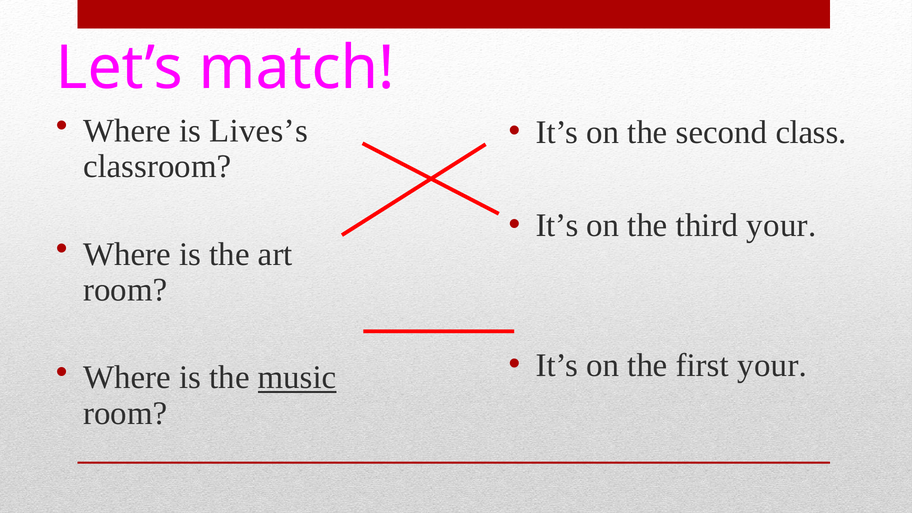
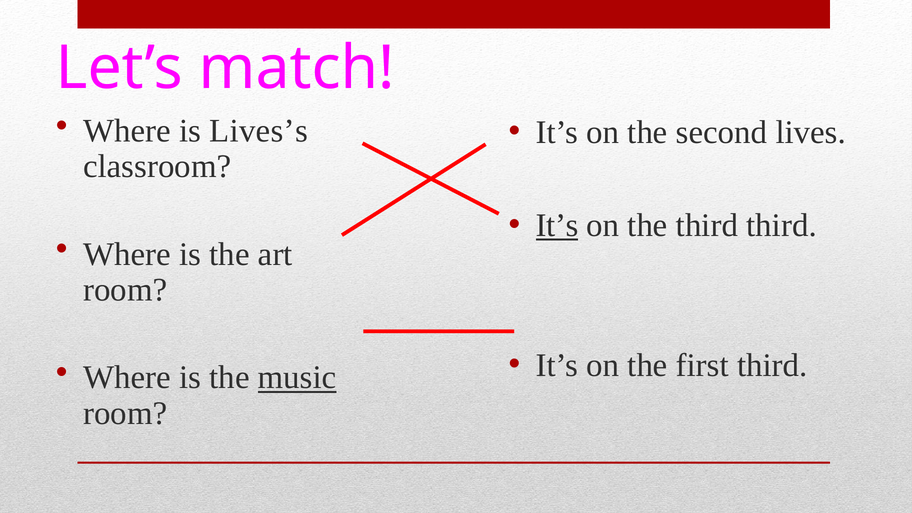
class: class -> lives (811, 132)
It’s underline: none -> present (557, 226)
third your: your -> third (782, 226)
first your: your -> third (772, 365)
